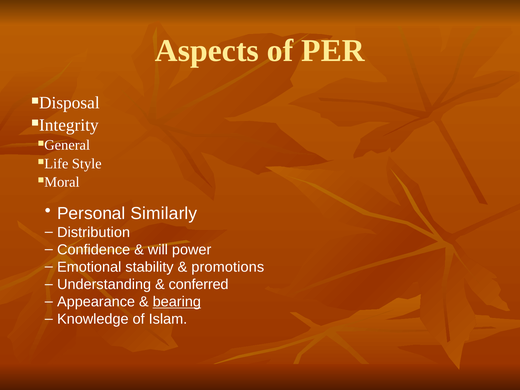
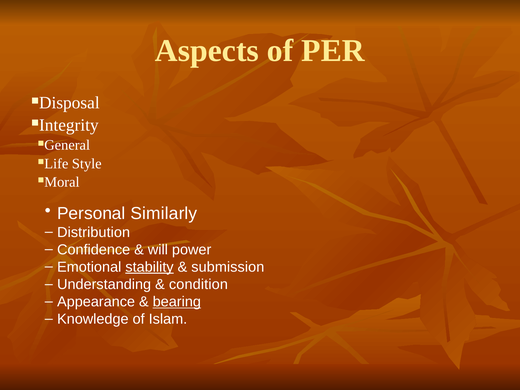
stability underline: none -> present (149, 267)
promotions: promotions -> submission (228, 267)
conferred: conferred -> condition (198, 284)
